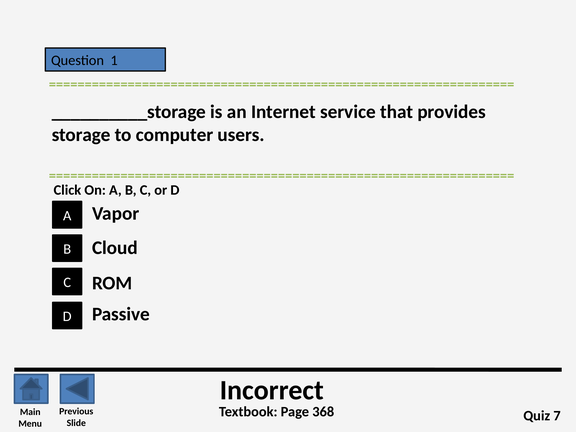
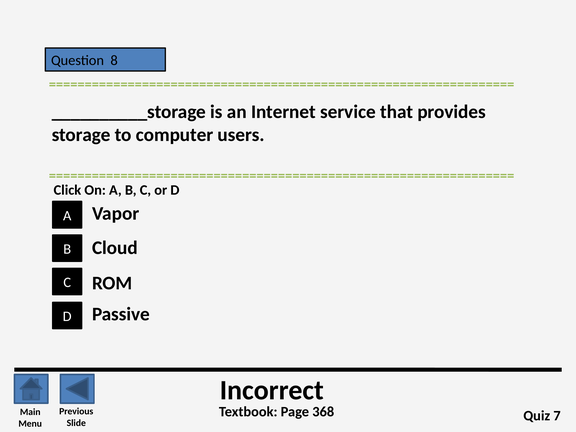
1: 1 -> 8 (114, 60)
